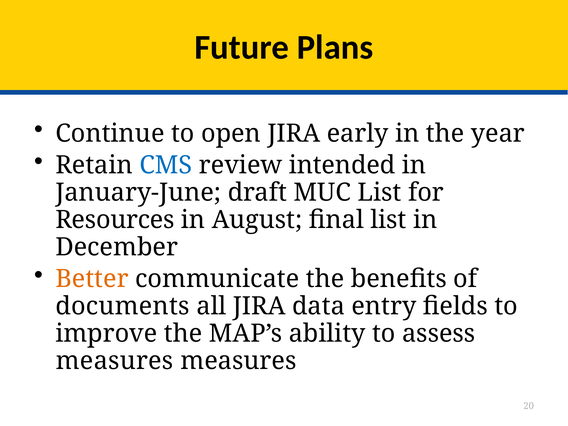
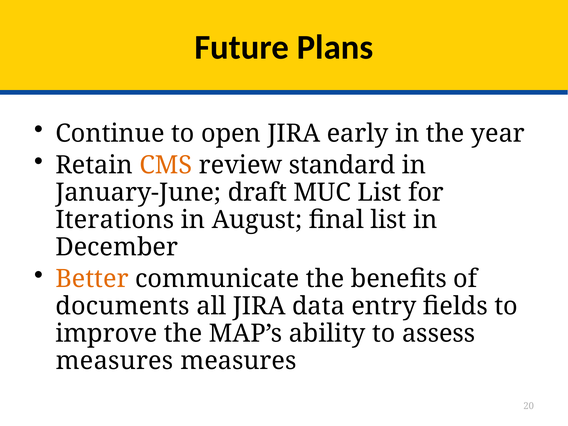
CMS colour: blue -> orange (166, 165)
intended: intended -> standard (342, 165)
Resources: Resources -> Iterations (115, 220)
